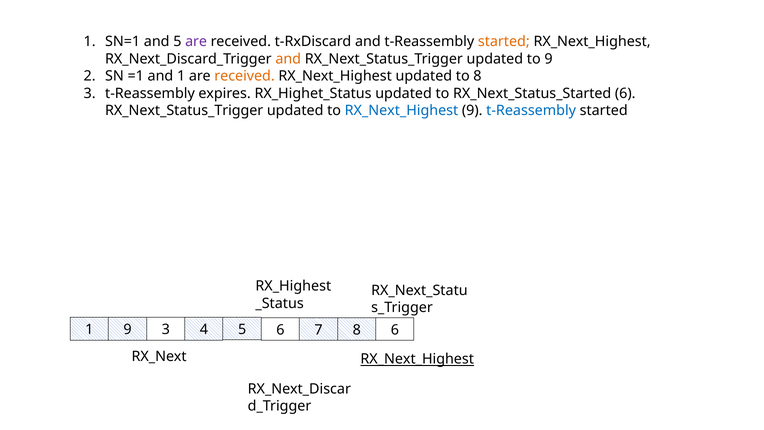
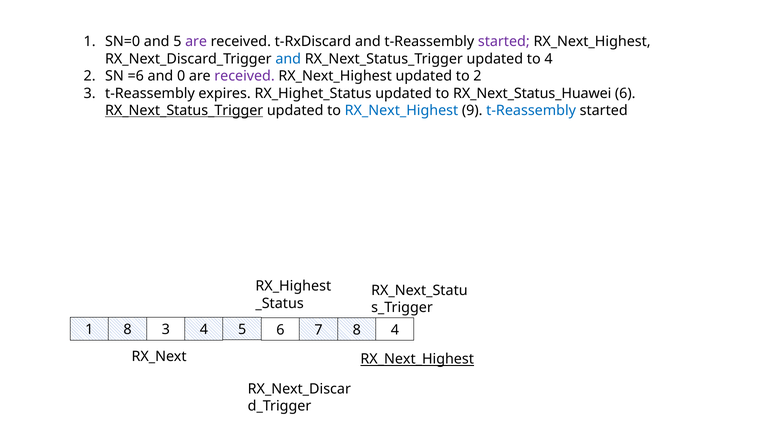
SN=1: SN=1 -> SN=0 (123, 42)
started colour: orange -> purple (504, 42)
and colour: orange -> blue (288, 59)
to 9: 9 -> 4 (549, 59)
=1: =1 -> =6 (136, 76)
and 1: 1 -> 0 (181, 76)
received colour: orange -> purple (245, 76)
to 8: 8 -> 2 (477, 76)
RX_Next_Status_Started: RX_Next_Status_Started -> RX_Next_Status_Huawei (532, 93)
RX_Next_Status_Trigger underline: none -> present (184, 110)
1 9: 9 -> 8 (128, 329)
8 6: 6 -> 4 (395, 330)
